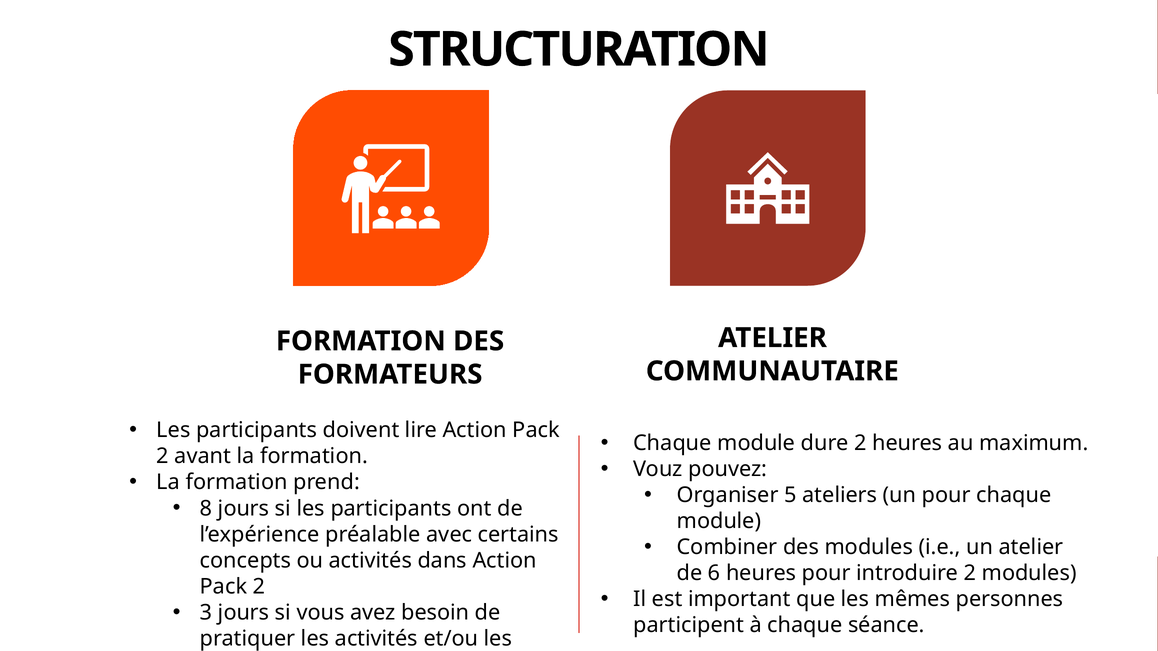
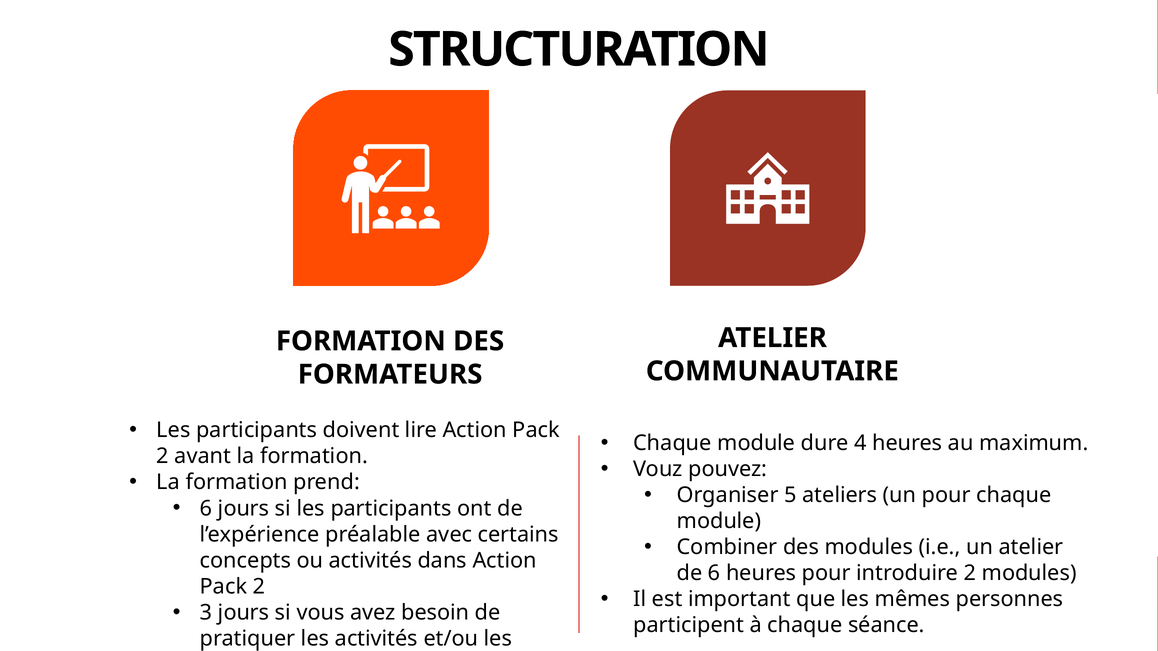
dure 2: 2 -> 4 (860, 443)
8: 8 -> 6 (206, 509)
